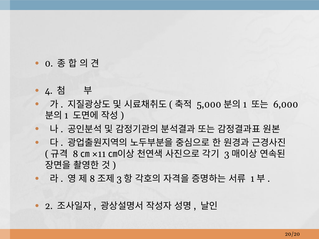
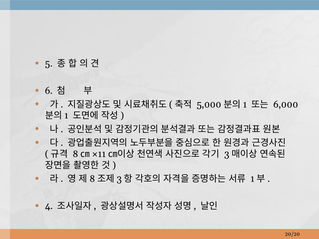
0: 0 -> 5 (49, 64)
4: 4 -> 6 (49, 91)
2: 2 -> 4 (49, 206)
